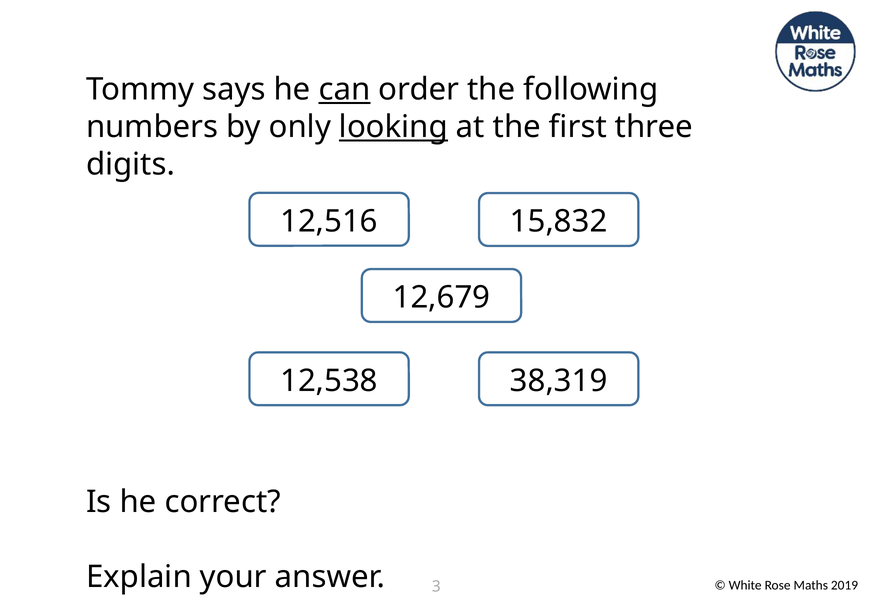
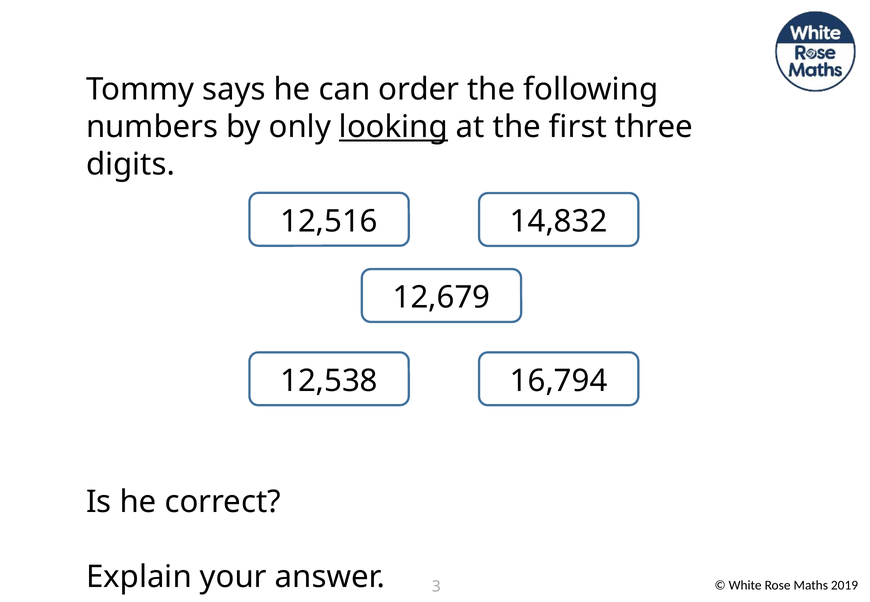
can underline: present -> none (345, 90)
15,832: 15,832 -> 14,832 (559, 222)
38,319: 38,319 -> 16,794 (559, 381)
